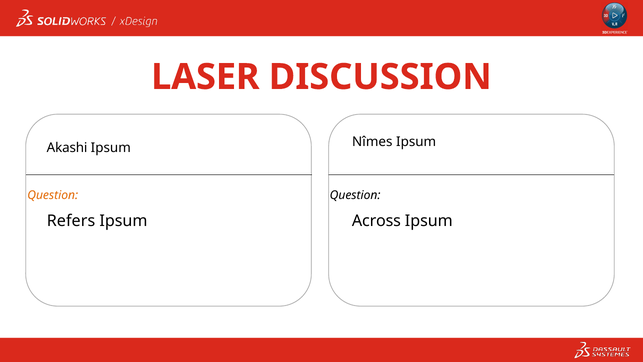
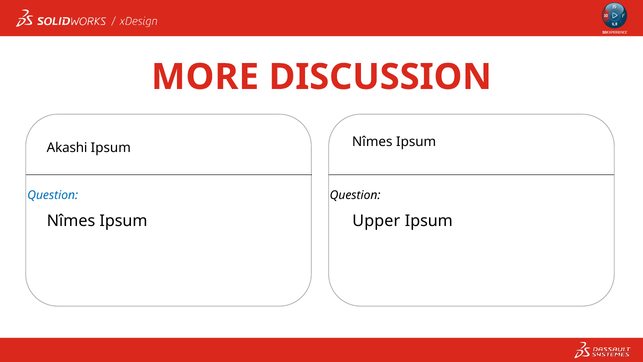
LASER: LASER -> MORE (205, 77)
Question colour: orange -> blue (53, 195)
Refers: Refers -> Nîmes (71, 221)
Across: Across -> Upper (376, 221)
